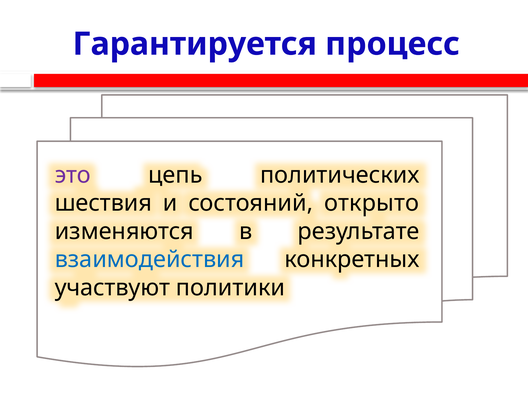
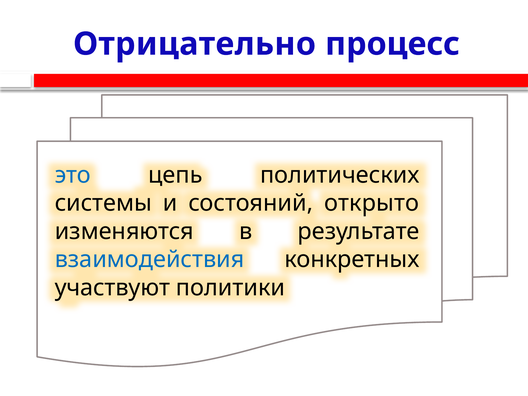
Гарантируется: Гарантируется -> Отрицательно (194, 44)
это colour: purple -> blue (73, 175)
шествия: шествия -> системы (103, 203)
